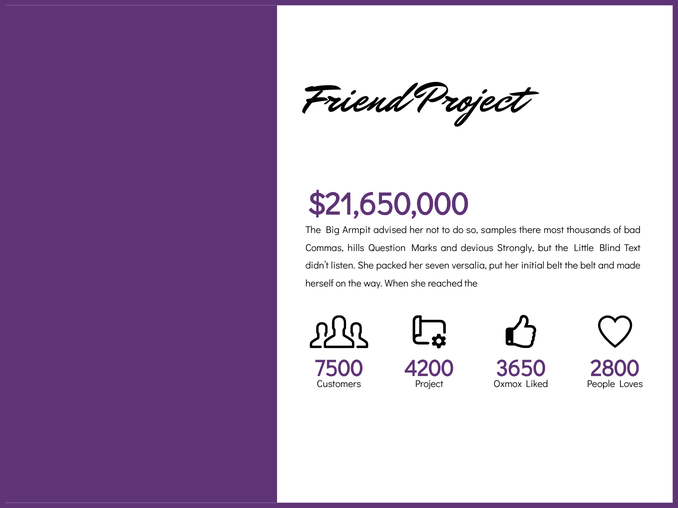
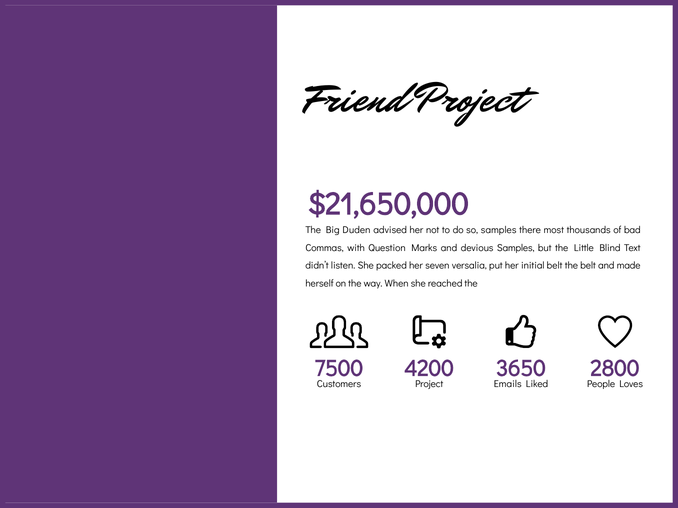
Armpit: Armpit -> Duden (356, 230)
hills: hills -> with (356, 248)
devious Strongly: Strongly -> Samples (516, 248)
Oxmox: Oxmox -> Emails (508, 385)
